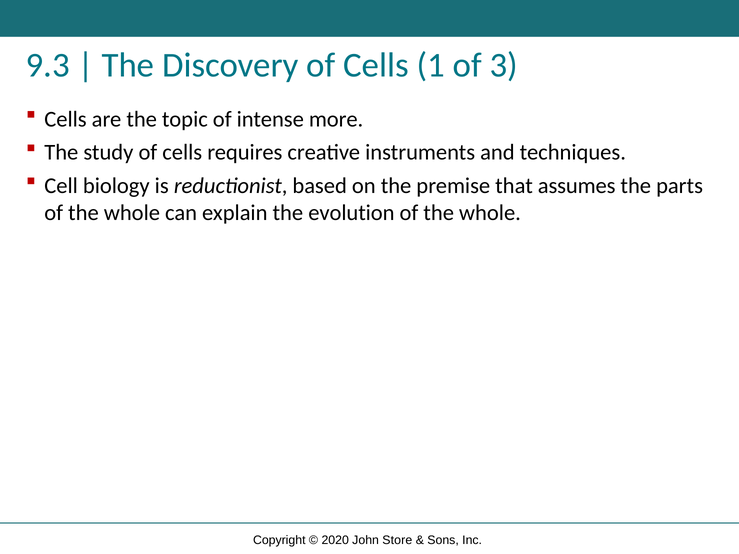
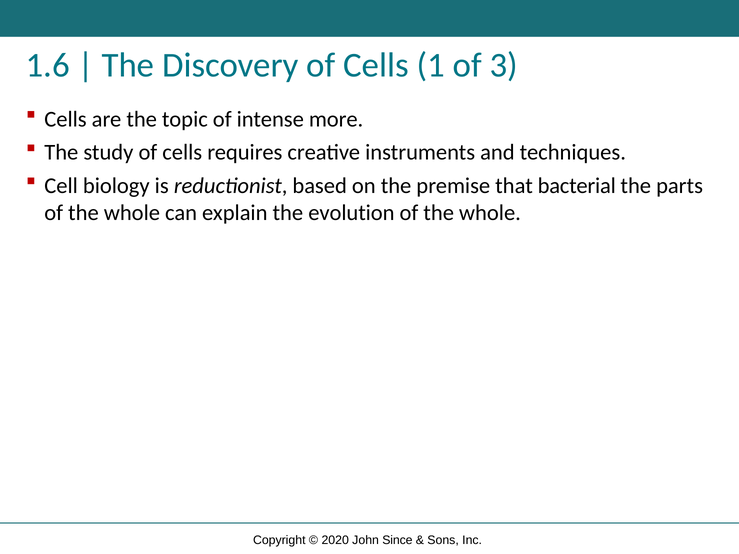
9.3: 9.3 -> 1.6 (48, 65)
assumes: assumes -> bacterial (577, 186)
Store: Store -> Since (397, 540)
